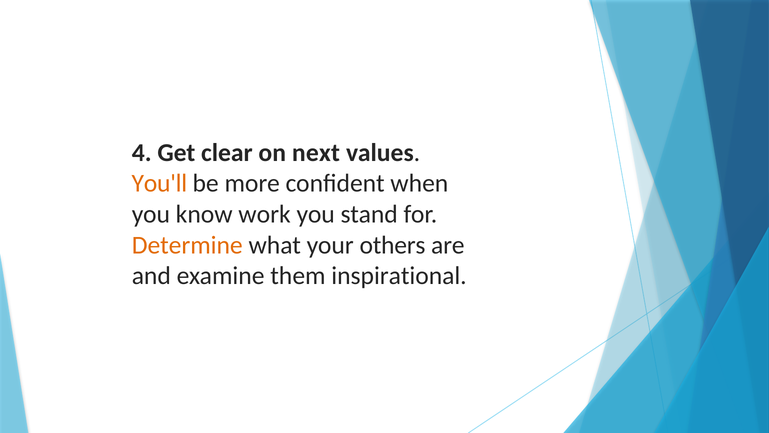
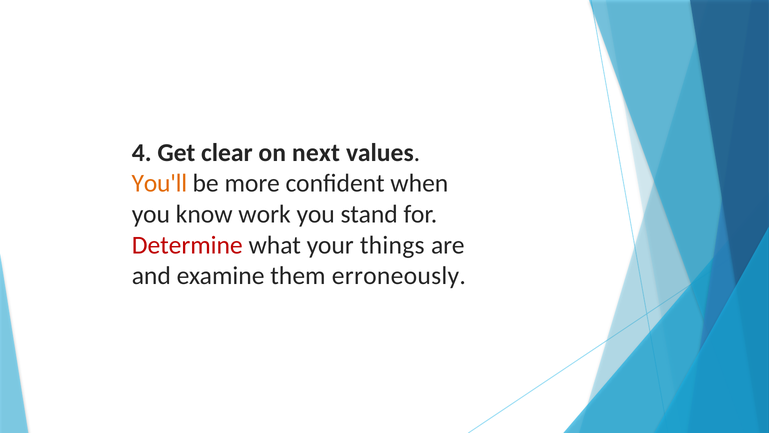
Determine colour: orange -> red (187, 245)
others: others -> things (392, 245)
inspirational: inspirational -> erroneously (399, 276)
